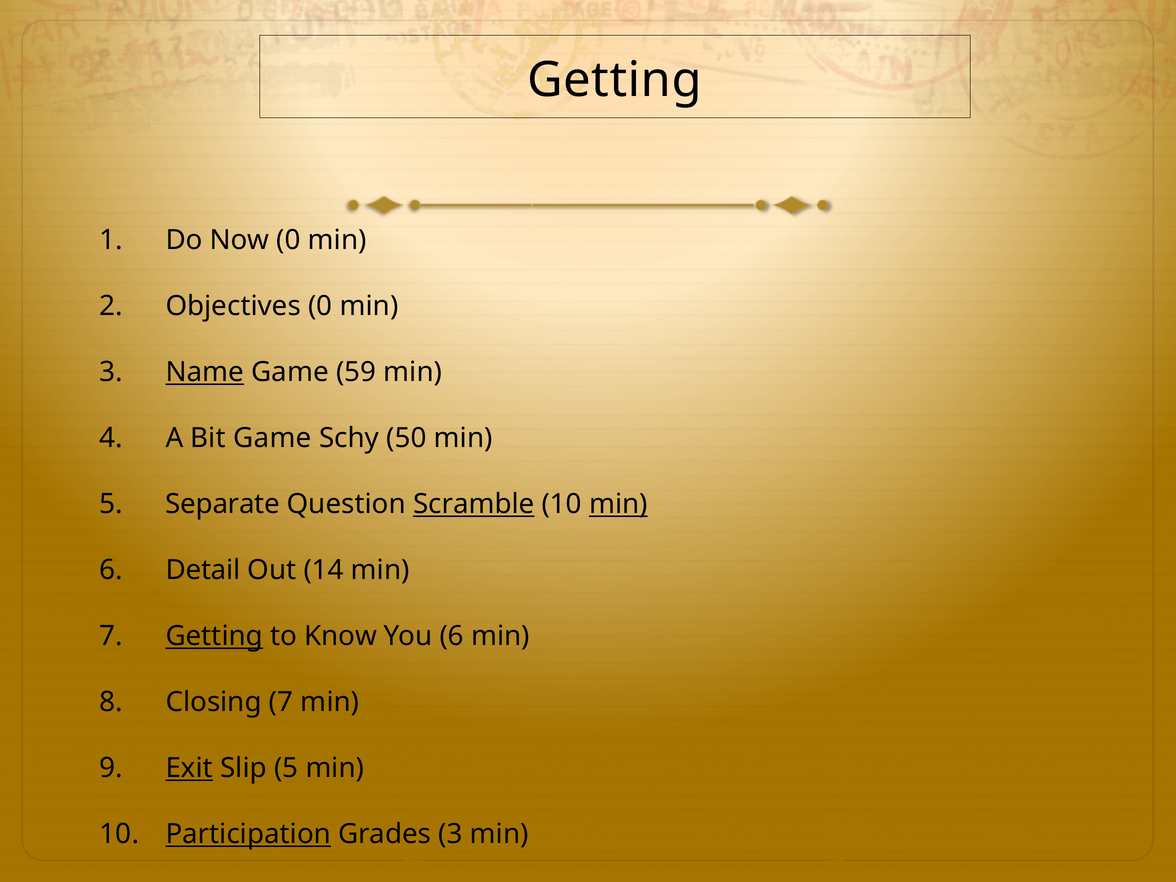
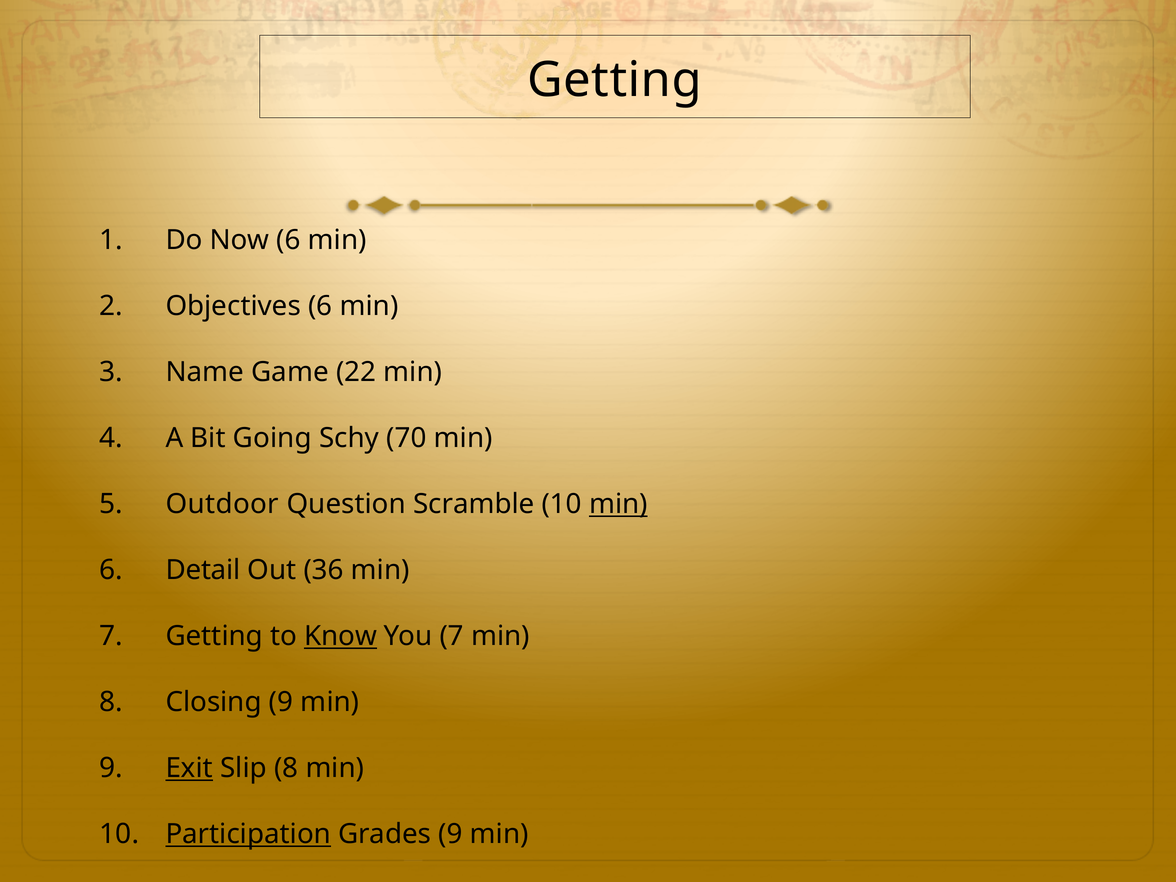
Now 0: 0 -> 6 (288, 240)
Objectives 0: 0 -> 6 (320, 306)
Name underline: present -> none (205, 372)
59: 59 -> 22 (356, 372)
Bit Game: Game -> Going (272, 438)
50: 50 -> 70 (406, 438)
Separate: Separate -> Outdoor (222, 504)
Scramble underline: present -> none (474, 504)
14: 14 -> 36 (324, 570)
Getting underline: present -> none (214, 636)
Know underline: none -> present (341, 636)
You 6: 6 -> 7 (452, 636)
Closing 7: 7 -> 9 (281, 702)
Slip 5: 5 -> 8 (286, 768)
Grades 3: 3 -> 9 (451, 834)
